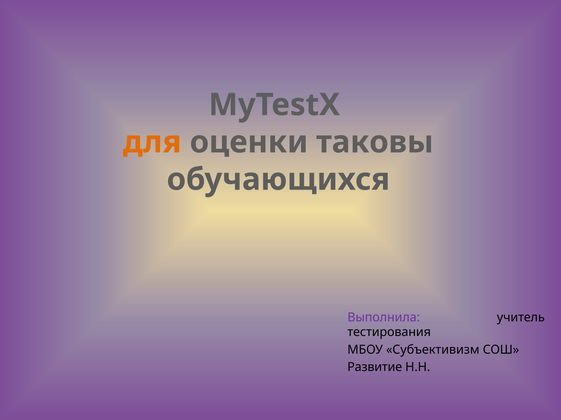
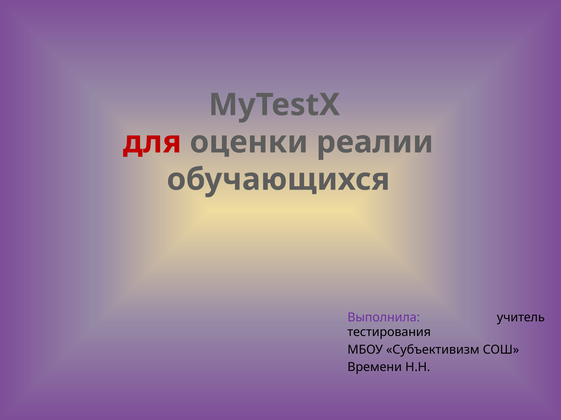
для colour: orange -> red (152, 142)
таковы: таковы -> реалии (375, 142)
Развитие: Развитие -> Времени (375, 368)
